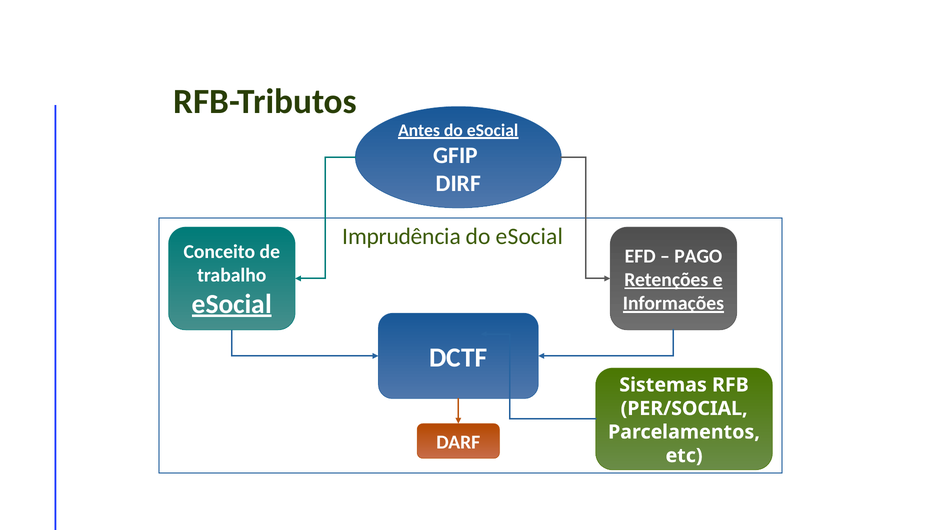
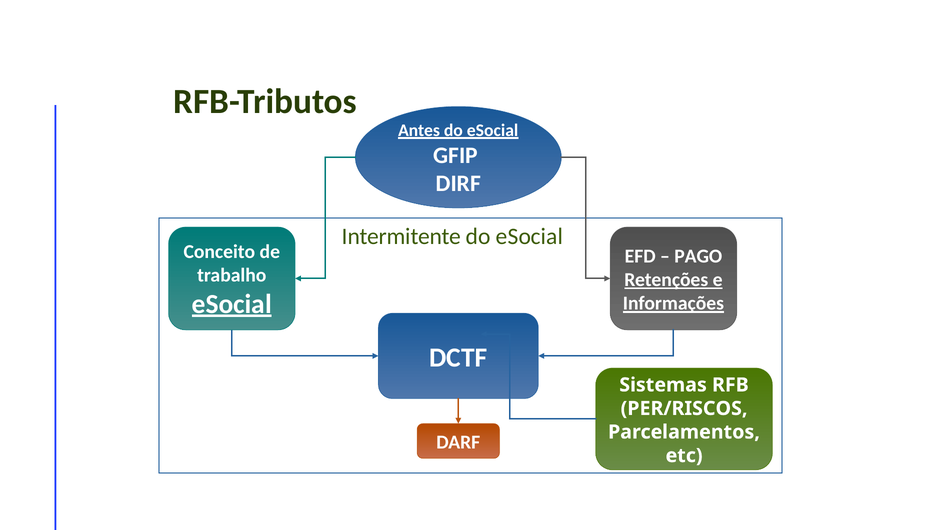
Imprudência: Imprudência -> Intermitente (402, 236)
PER/SOCIAL: PER/SOCIAL -> PER/RISCOS (684, 408)
